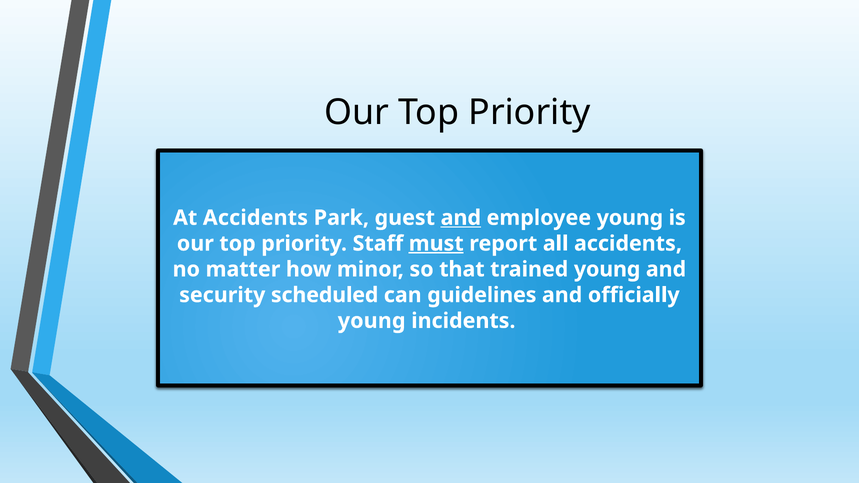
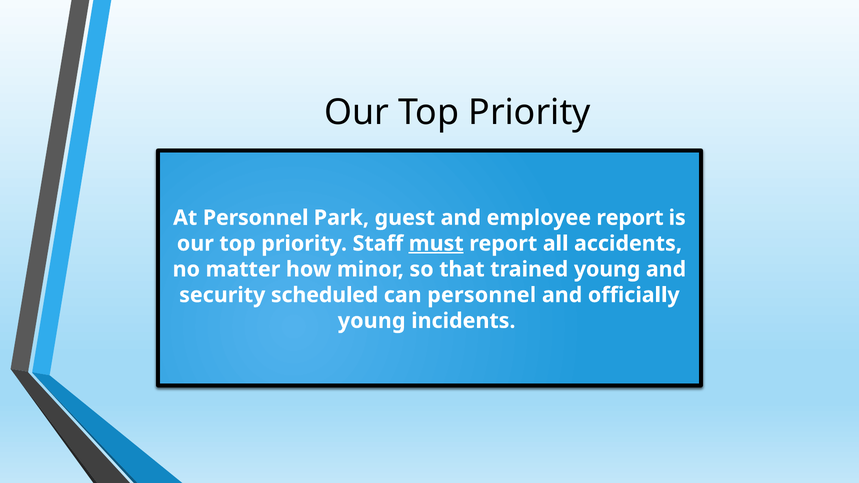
At Accidents: Accidents -> Personnel (256, 218)
and underline: present -> none (461, 218)
employee young: young -> report (630, 218)
can guidelines: guidelines -> personnel (482, 295)
